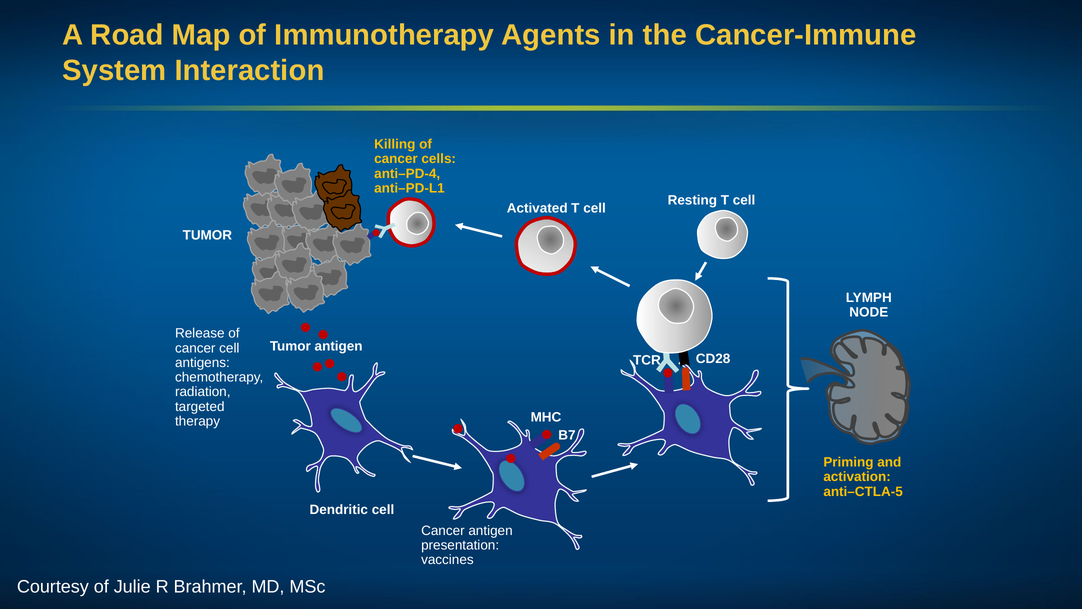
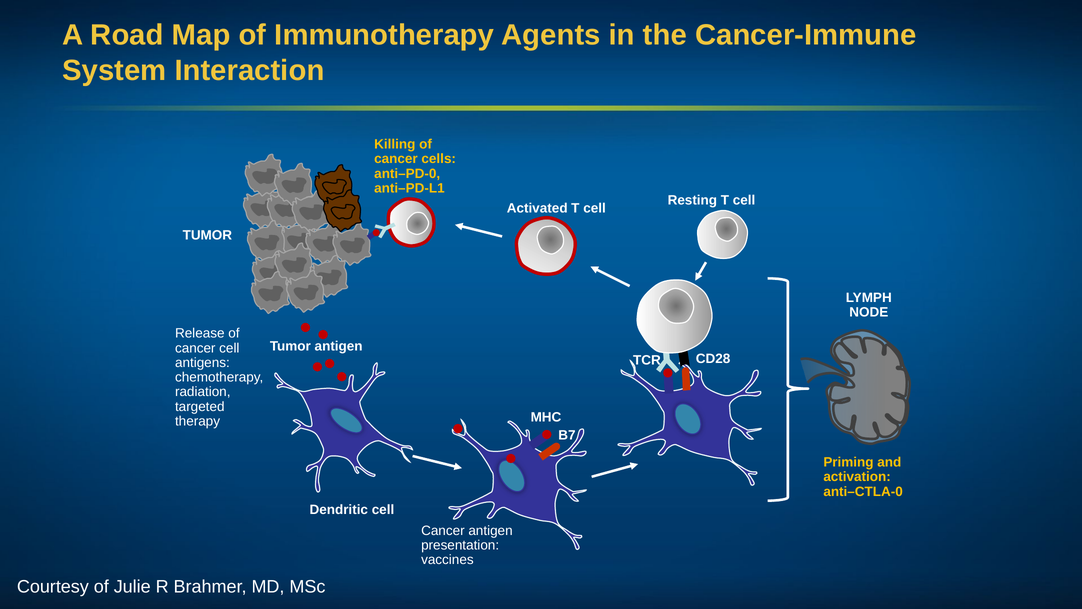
anti–PD-4: anti–PD-4 -> anti–PD-0 (407, 174)
anti–CTLA-5: anti–CTLA-5 -> anti–CTLA-0 (863, 491)
